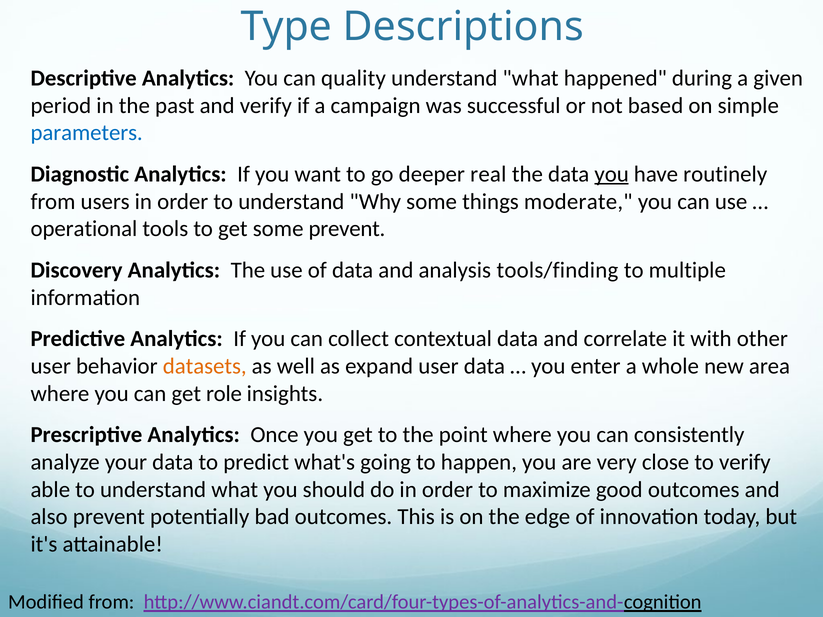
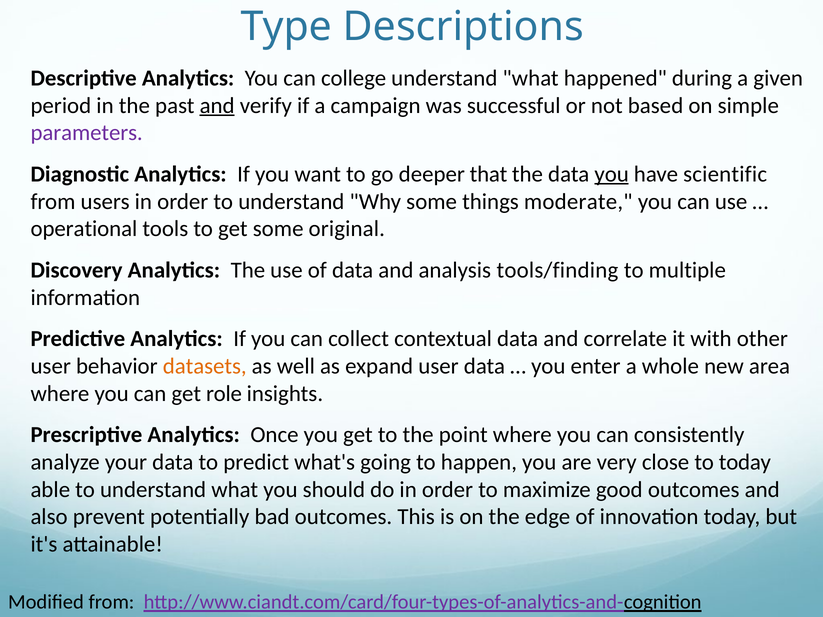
quality: quality -> college (354, 78)
and underline: none -> present (217, 106)
parameters colour: blue -> purple (87, 133)
real: real -> that (489, 174)
routinely: routinely -> scientific (725, 174)
some prevent: prevent -> original (347, 229)
to verify: verify -> today (745, 462)
